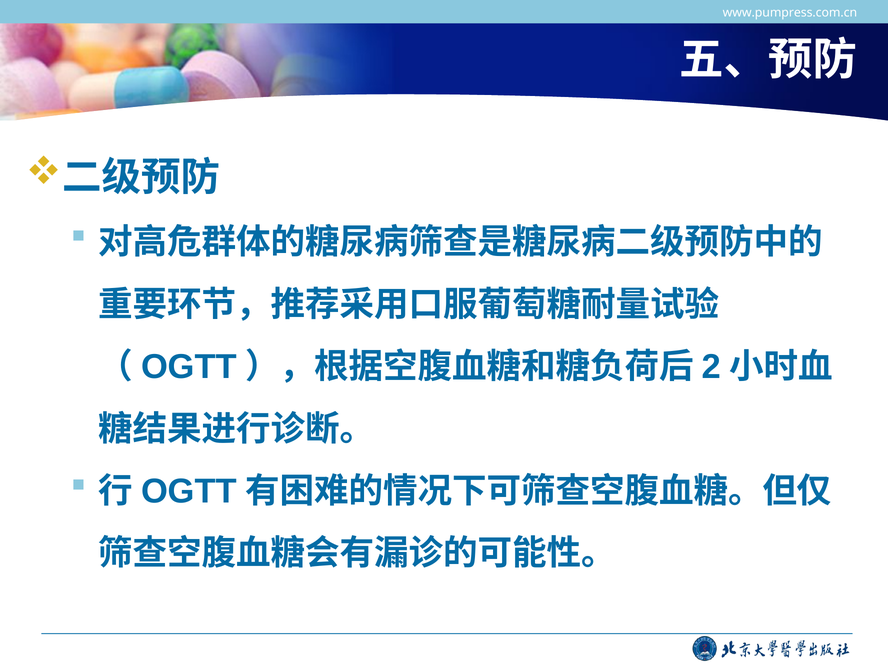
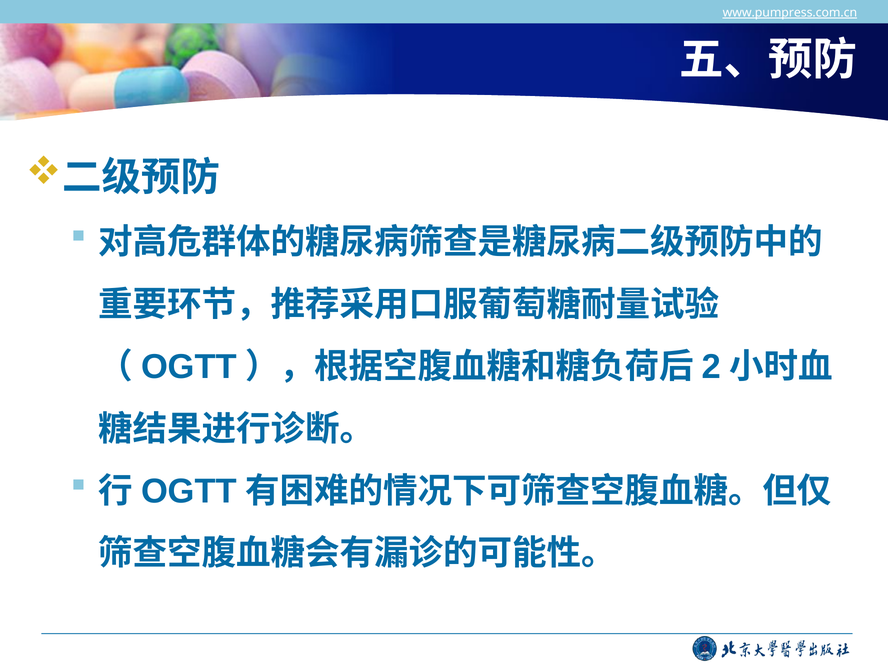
www.pumpress.com.cn underline: none -> present (790, 13)
